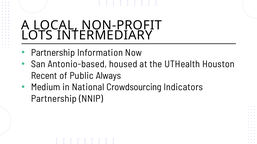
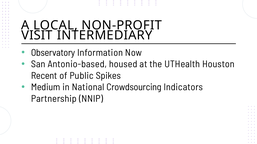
LOTS: LOTS -> VISIT (37, 35)
Partnership: Partnership -> Observatory (53, 53)
Always: Always -> Spikes (108, 76)
